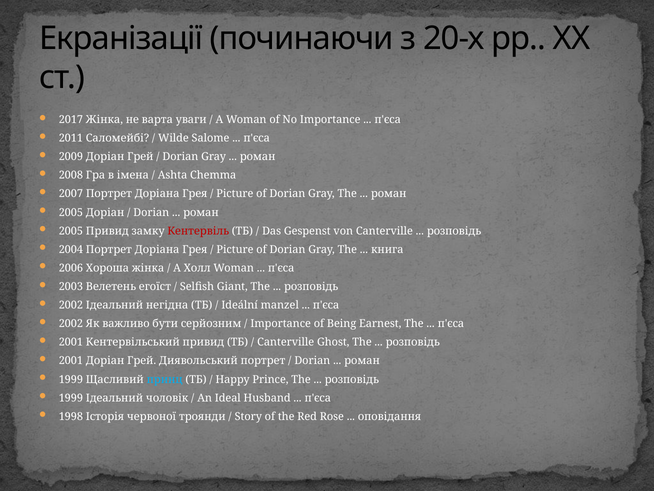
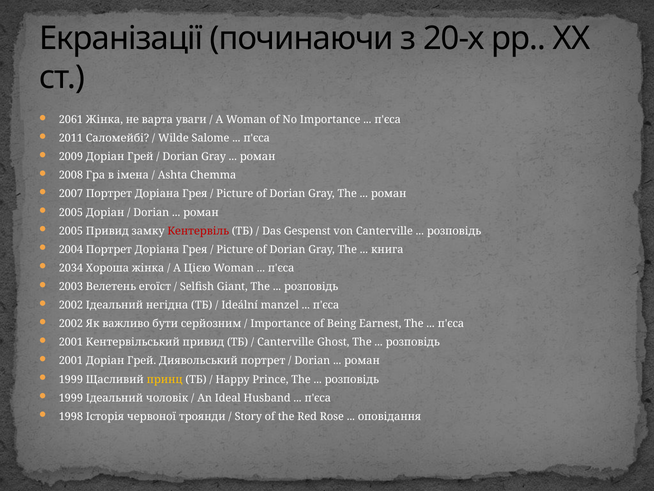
2017: 2017 -> 2061 (71, 120)
2006: 2006 -> 2034 (71, 268)
Холл: Холл -> Цією (197, 268)
принц colour: light blue -> yellow (165, 379)
